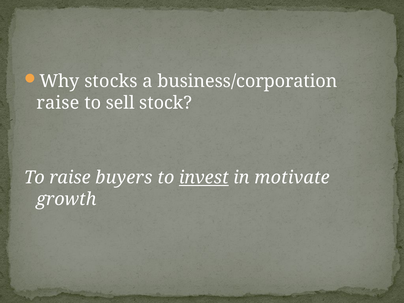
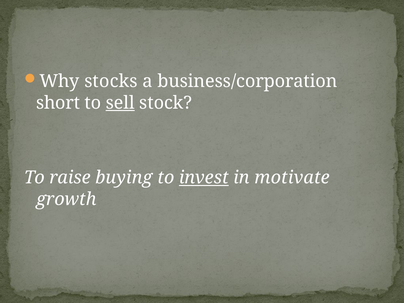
raise: raise -> short (58, 103)
sell underline: none -> present (120, 103)
buyers: buyers -> buying (124, 178)
